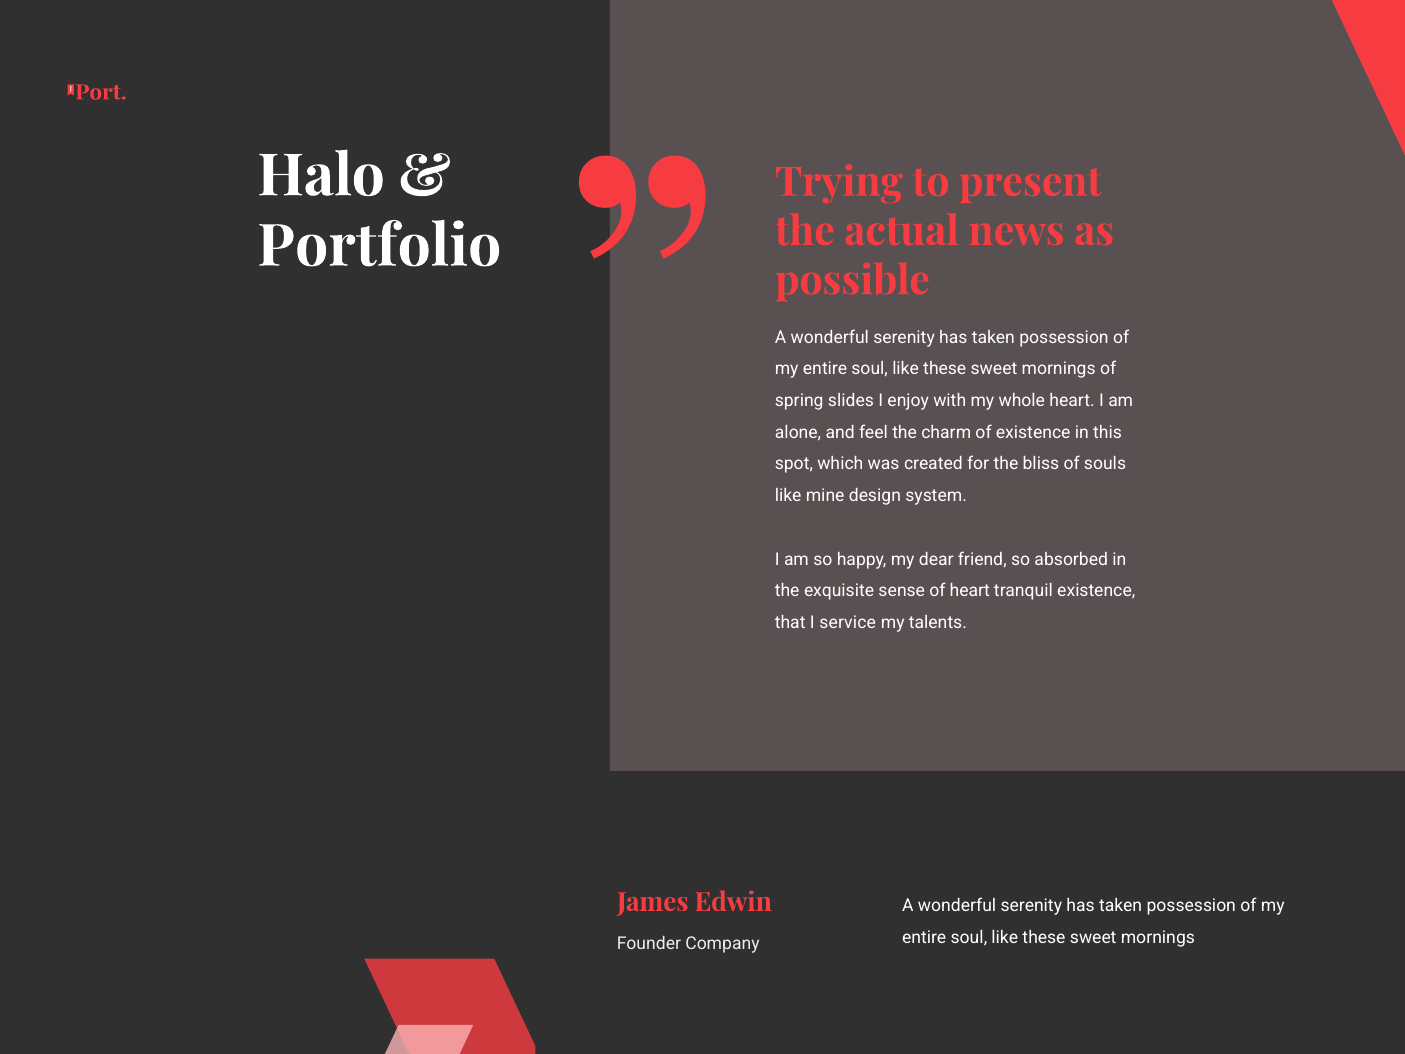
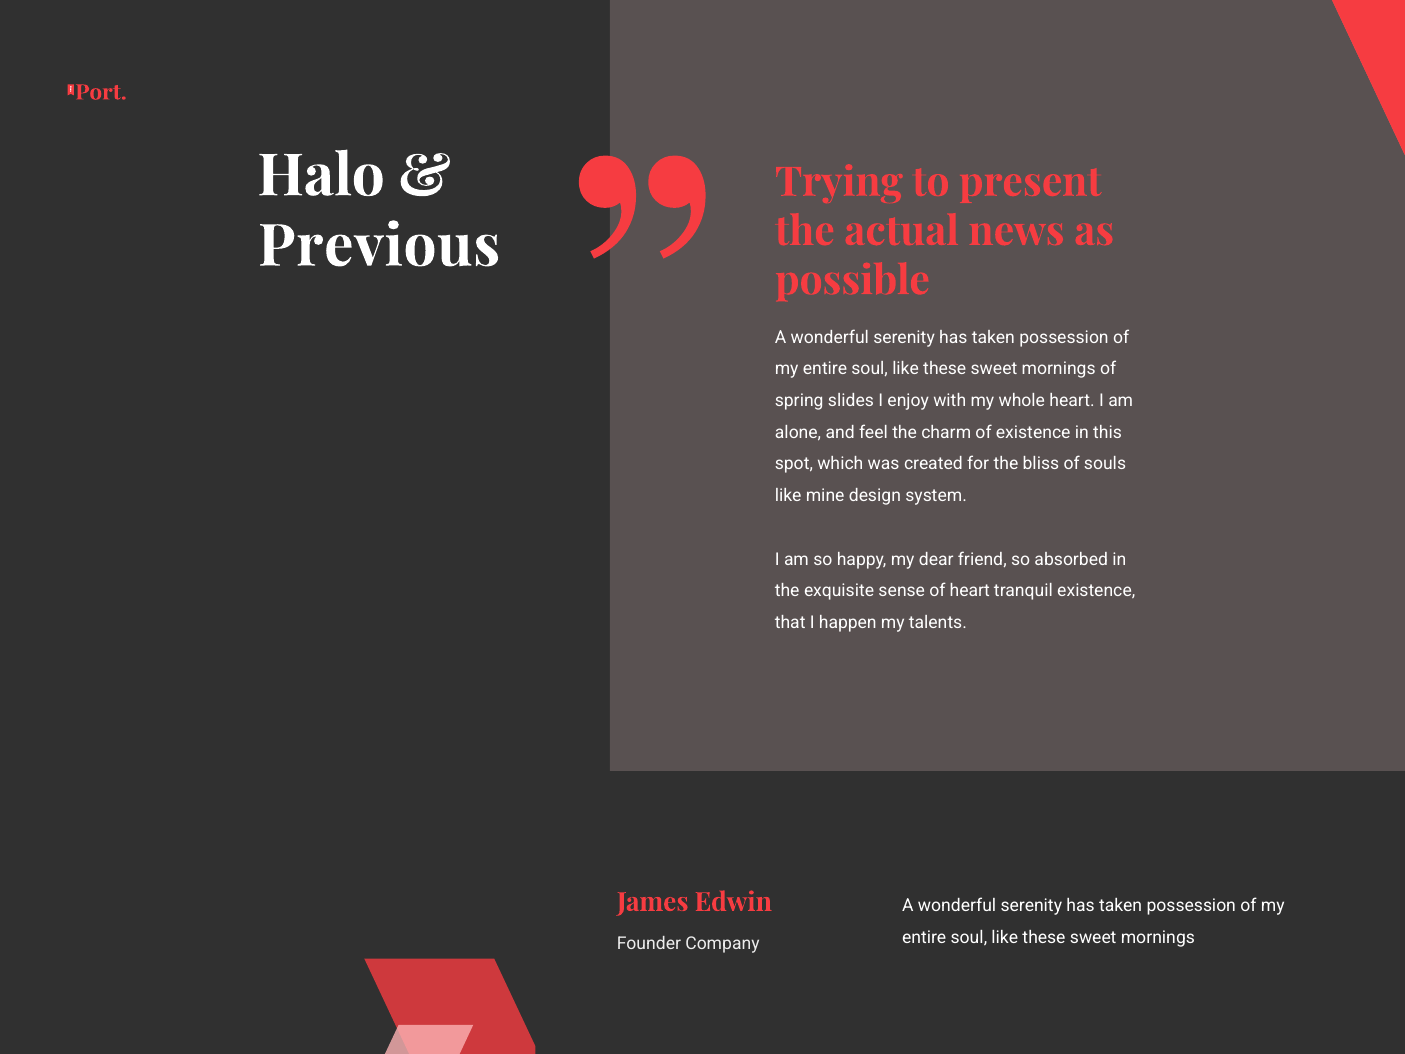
Portfolio: Portfolio -> Previous (379, 246)
service: service -> happen (848, 623)
